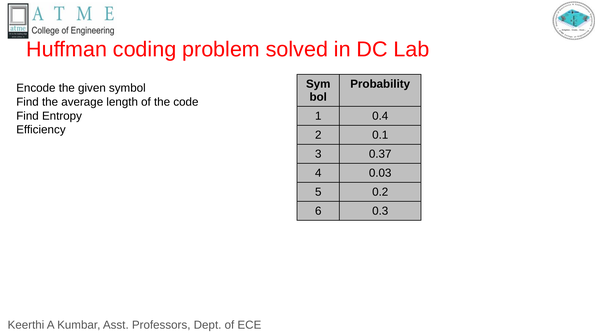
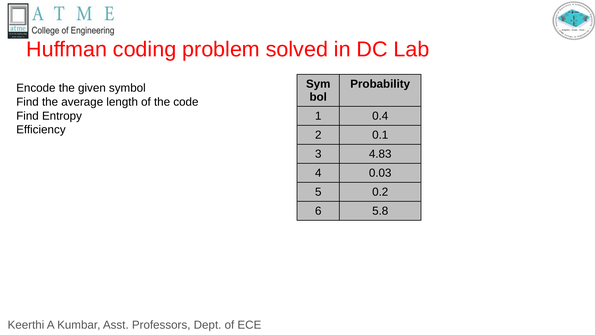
0.37: 0.37 -> 4.83 (380, 154)
0.3: 0.3 -> 5.8 (380, 211)
